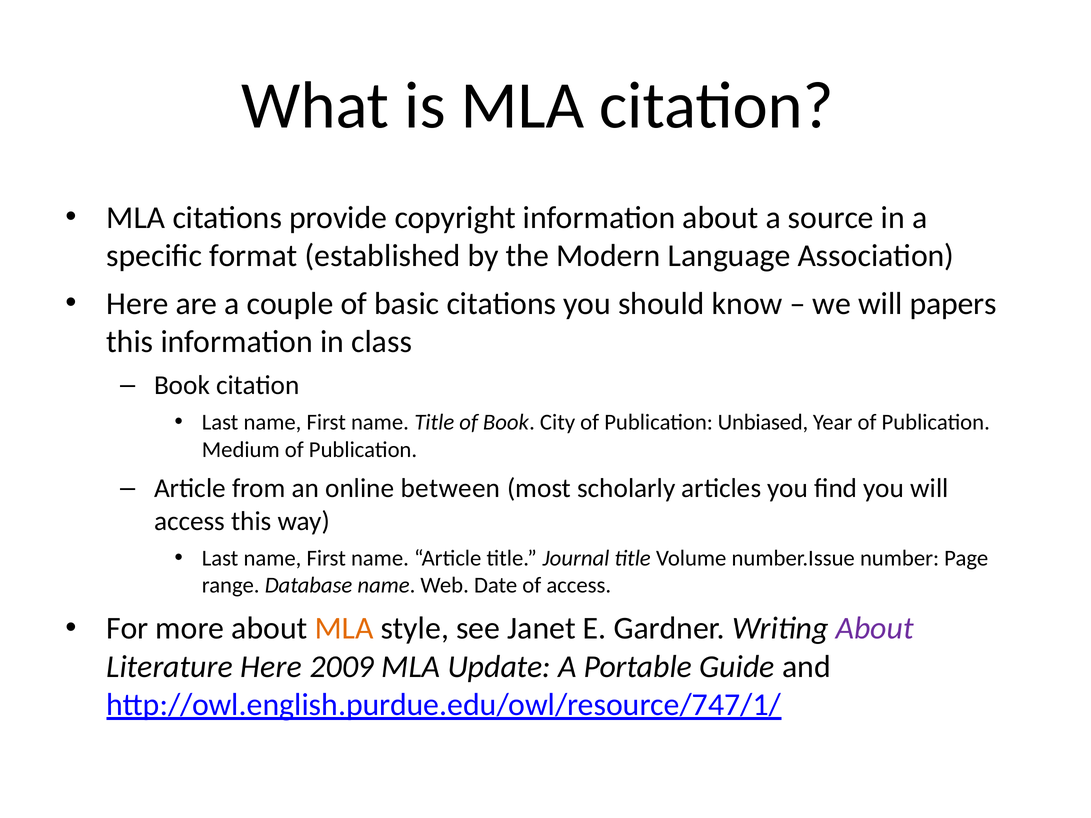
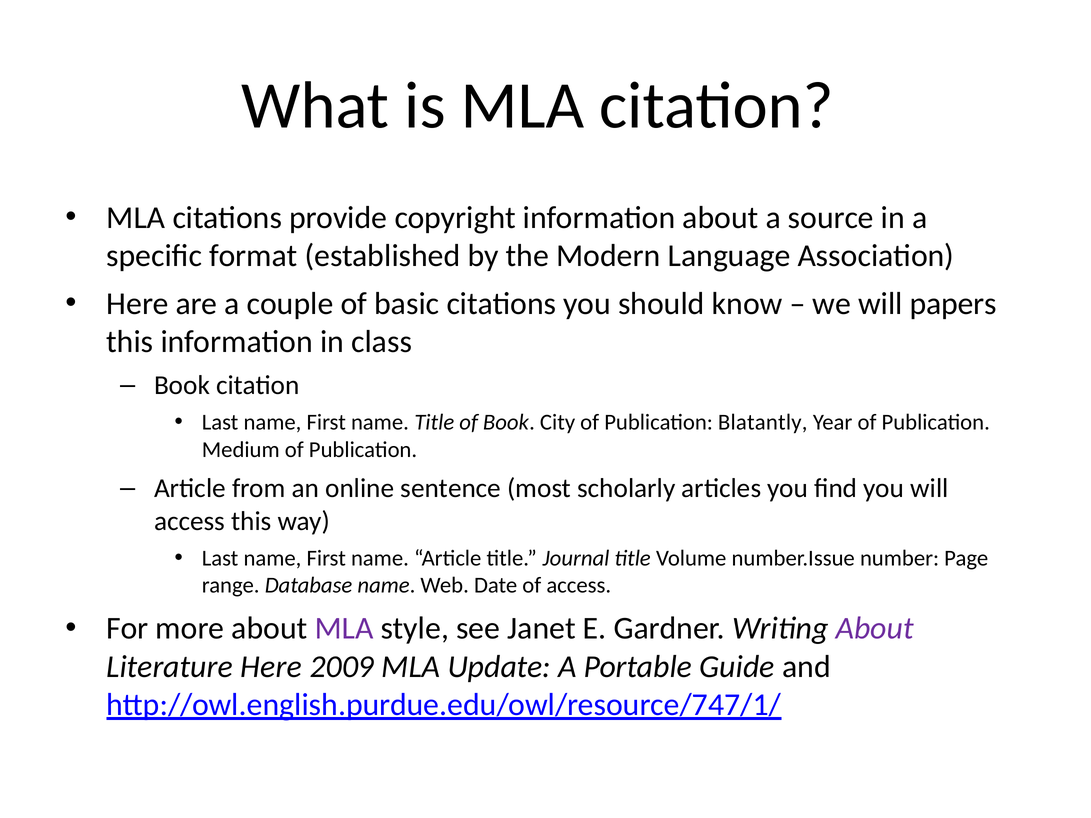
Unbiased: Unbiased -> Blatantly (763, 423)
between: between -> sentence (451, 489)
MLA colour: orange -> purple (344, 629)
